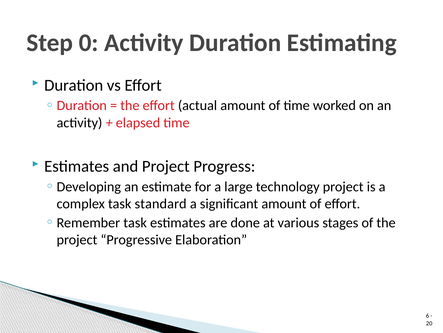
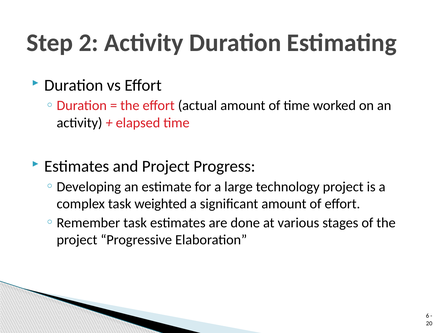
0: 0 -> 2 (89, 43)
standard: standard -> weighted (161, 203)
